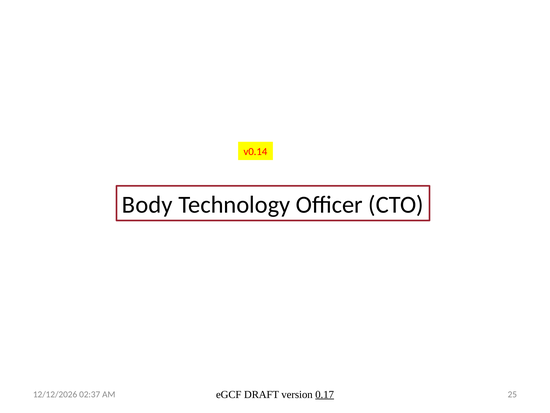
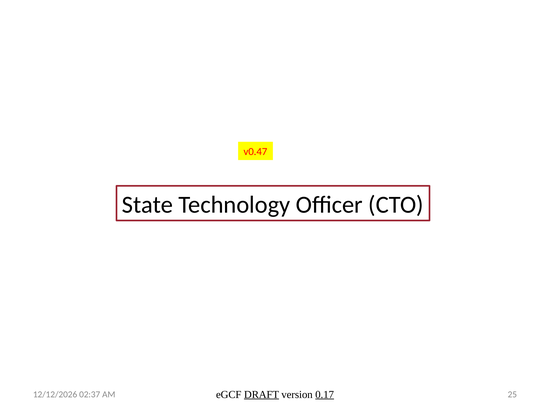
v0.14: v0.14 -> v0.47 (255, 152)
Body: Body -> State (148, 205)
DRAFT underline: none -> present (262, 394)
